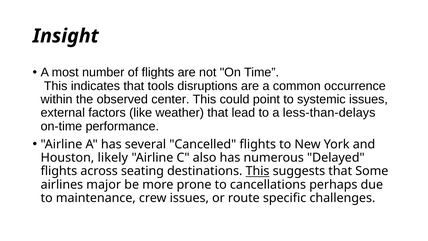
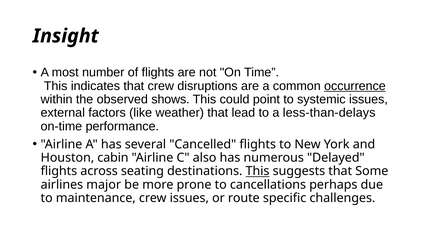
that tools: tools -> crew (161, 86)
occurrence underline: none -> present (355, 86)
center: center -> shows (170, 99)
likely: likely -> cabin (113, 158)
